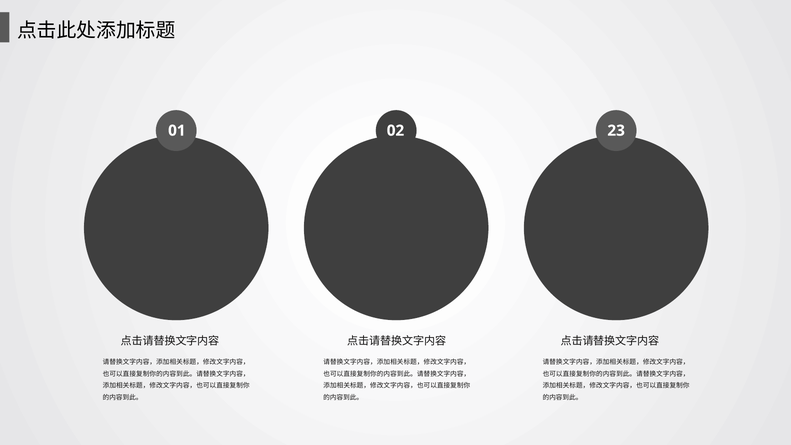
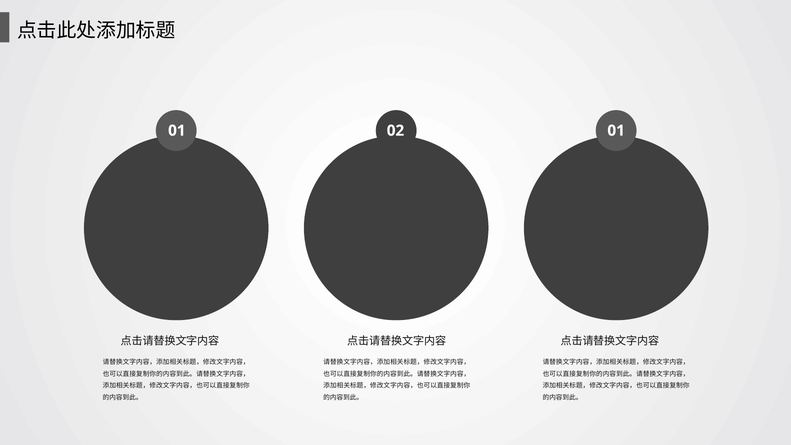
02 23: 23 -> 01 (616, 131)
